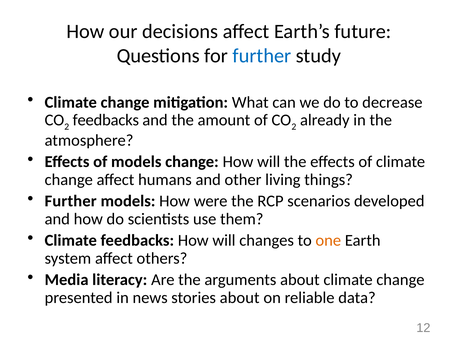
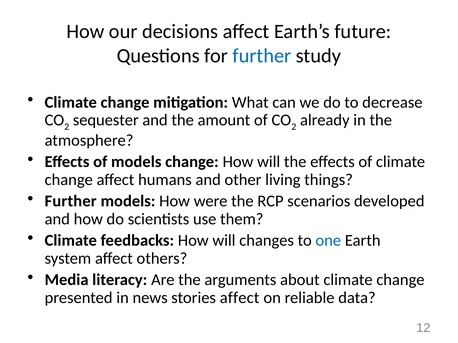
feedbacks: feedbacks -> sequester (106, 120)
one colour: orange -> blue (328, 241)
stories about: about -> affect (240, 298)
